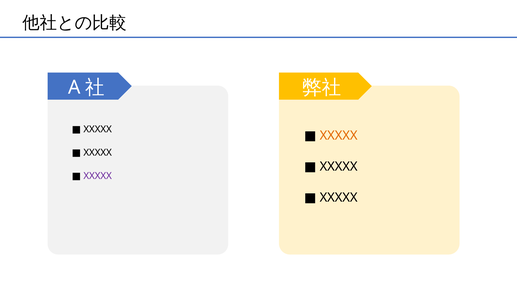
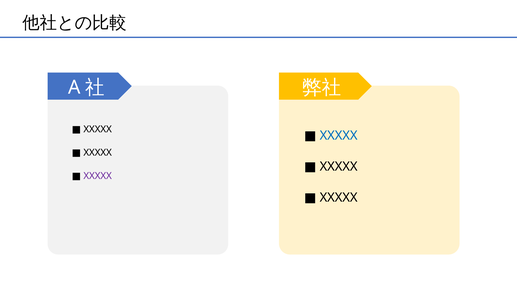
XXXXX colour: orange -> blue (339, 135)
